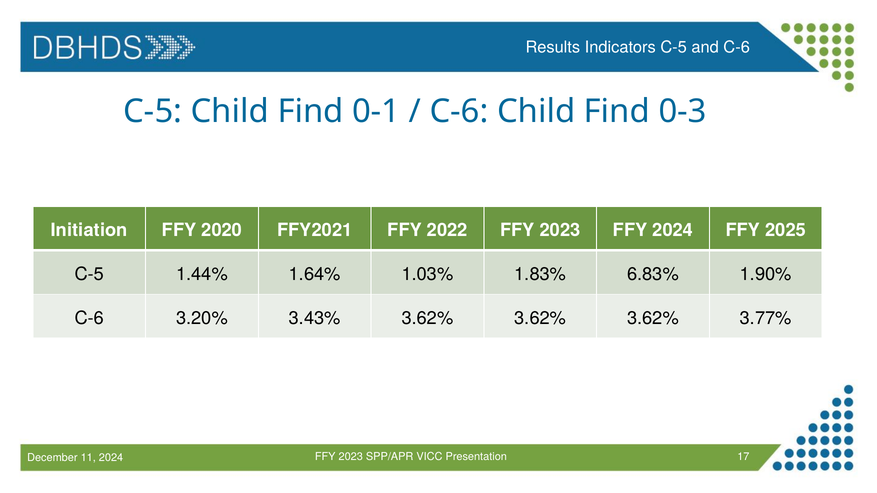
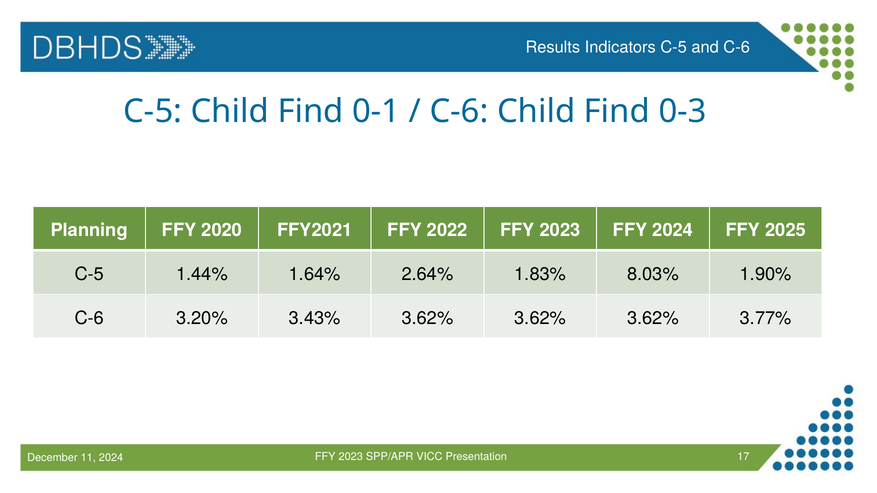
Initiation: Initiation -> Planning (89, 230)
1.03%: 1.03% -> 2.64% (427, 275)
6.83%: 6.83% -> 8.03% (653, 275)
